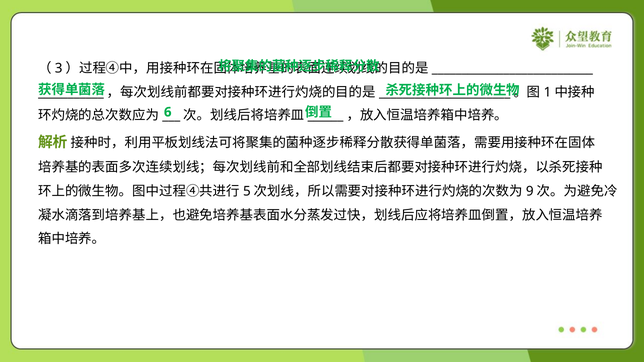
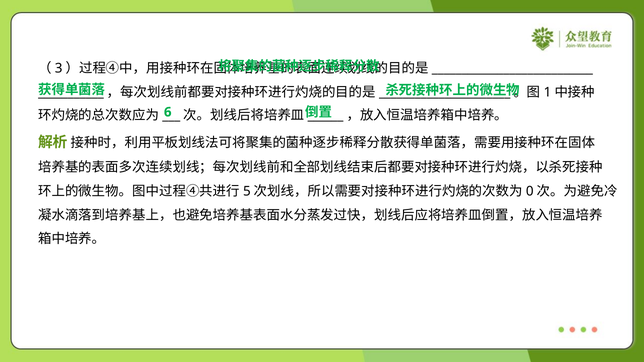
9: 9 -> 0 (530, 192)
